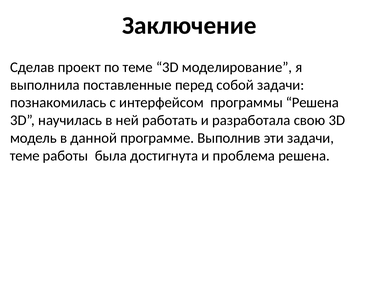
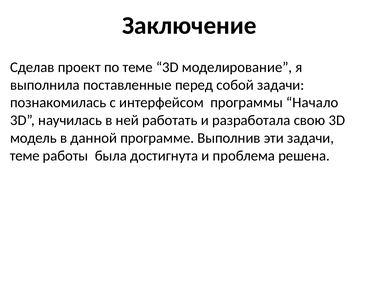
программы Решена: Решена -> Начало (312, 102)
